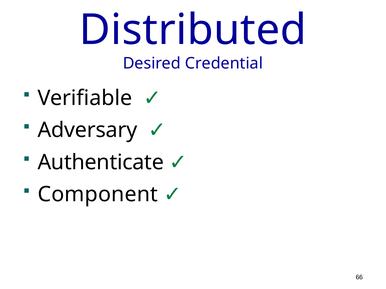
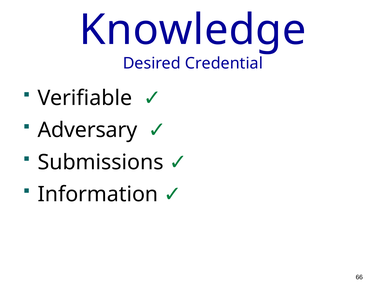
Distributed: Distributed -> Knowledge (193, 30)
Authenticate: Authenticate -> Submissions (101, 162)
Component: Component -> Information (98, 195)
